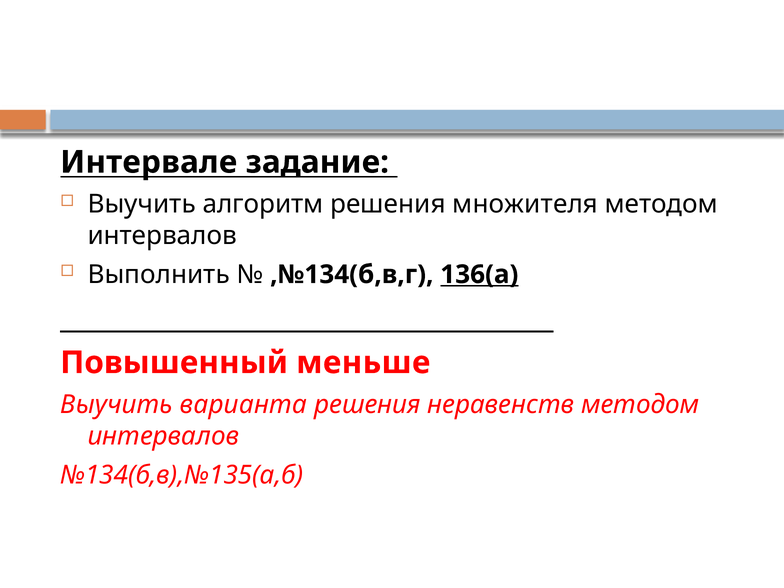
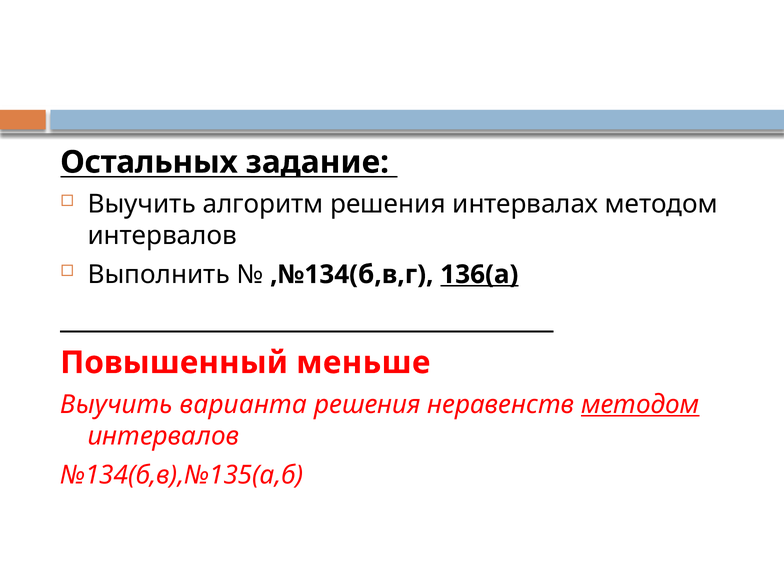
Интервале: Интервале -> Остальных (149, 162)
множителя: множителя -> интервалах (525, 204)
методом underline: none -> present (640, 405)
